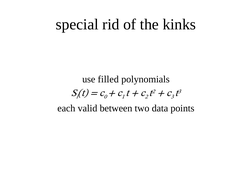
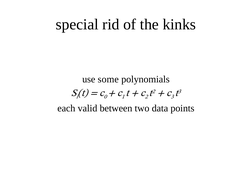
filled: filled -> some (108, 79)
